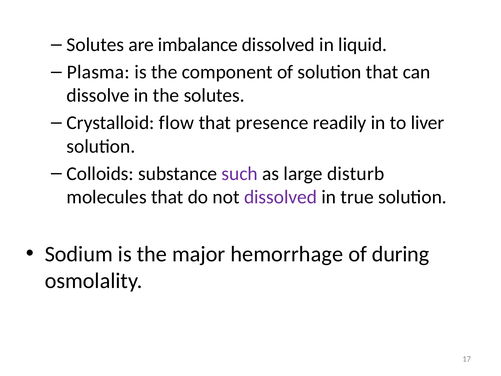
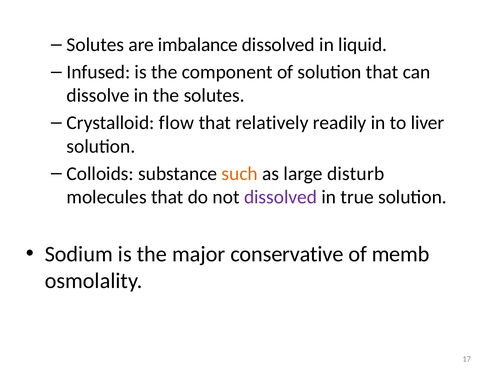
Plasma: Plasma -> Infused (98, 72)
presence: presence -> relatively (272, 123)
such colour: purple -> orange (240, 173)
hemorrhage: hemorrhage -> conservative (287, 254)
during: during -> memb (401, 254)
